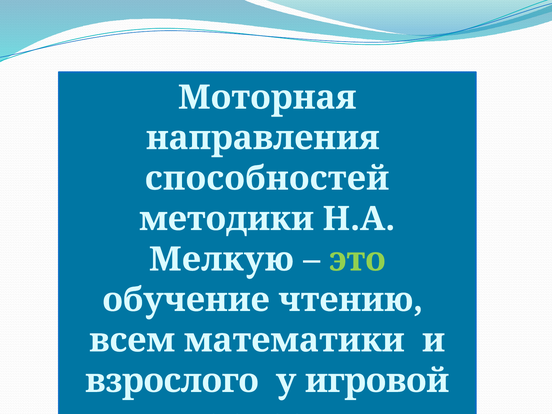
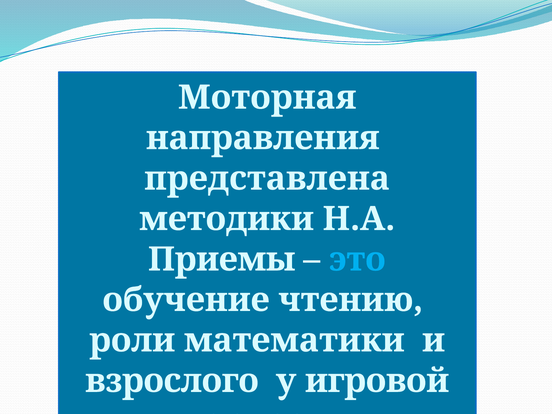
способностей: способностей -> представлена (267, 178)
Мелкую: Мелкую -> Приемы (222, 259)
это colour: light green -> light blue (357, 259)
всем: всем -> роли (132, 340)
